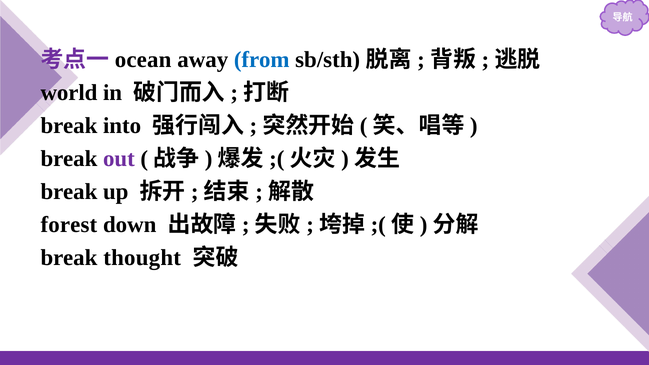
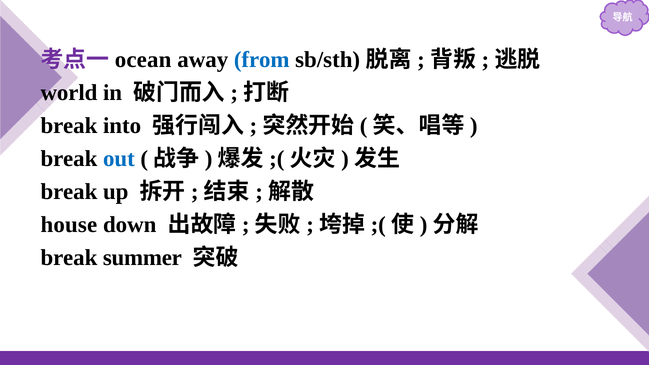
out colour: purple -> blue (119, 159)
forest: forest -> house (69, 225)
thought: thought -> summer (142, 258)
